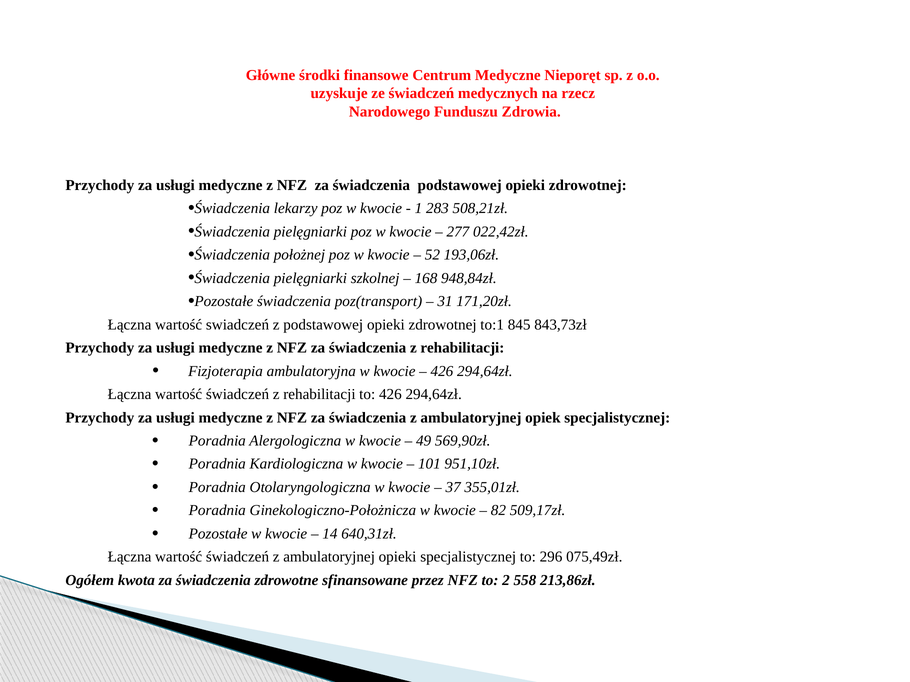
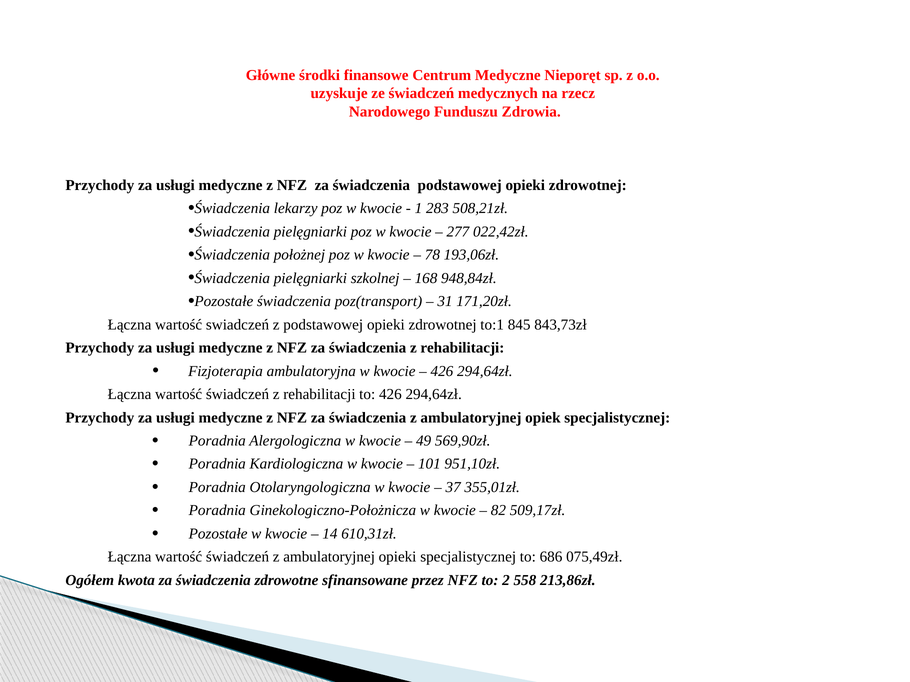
52: 52 -> 78 (432, 255)
640,31zł: 640,31zł -> 610,31zł (369, 534)
296: 296 -> 686 (551, 557)
